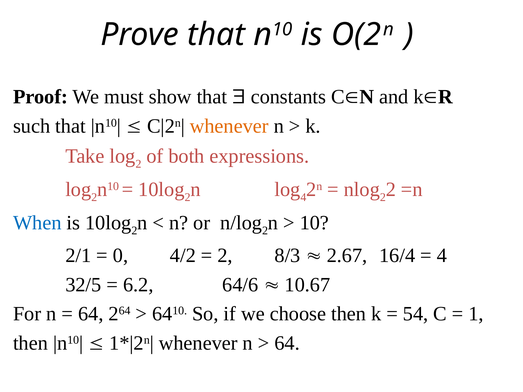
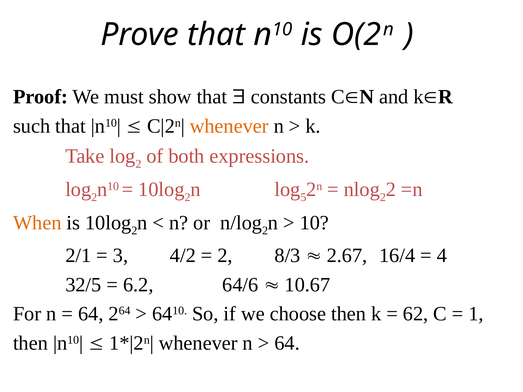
4: 4 -> 5 (303, 197)
When colour: blue -> orange (37, 223)
0: 0 -> 3 (120, 256)
54: 54 -> 62 (416, 314)
